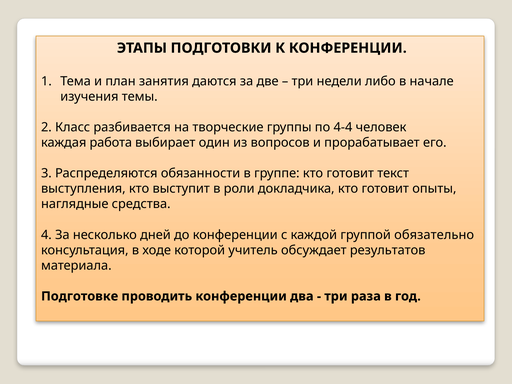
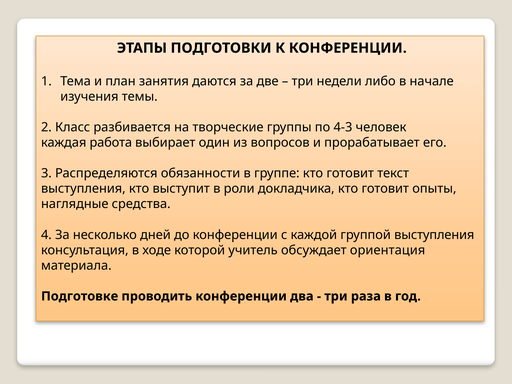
4-4: 4-4 -> 4-3 (343, 127)
группой обязательно: обязательно -> выступления (434, 235)
результатов: результатов -> ориентация (388, 250)
